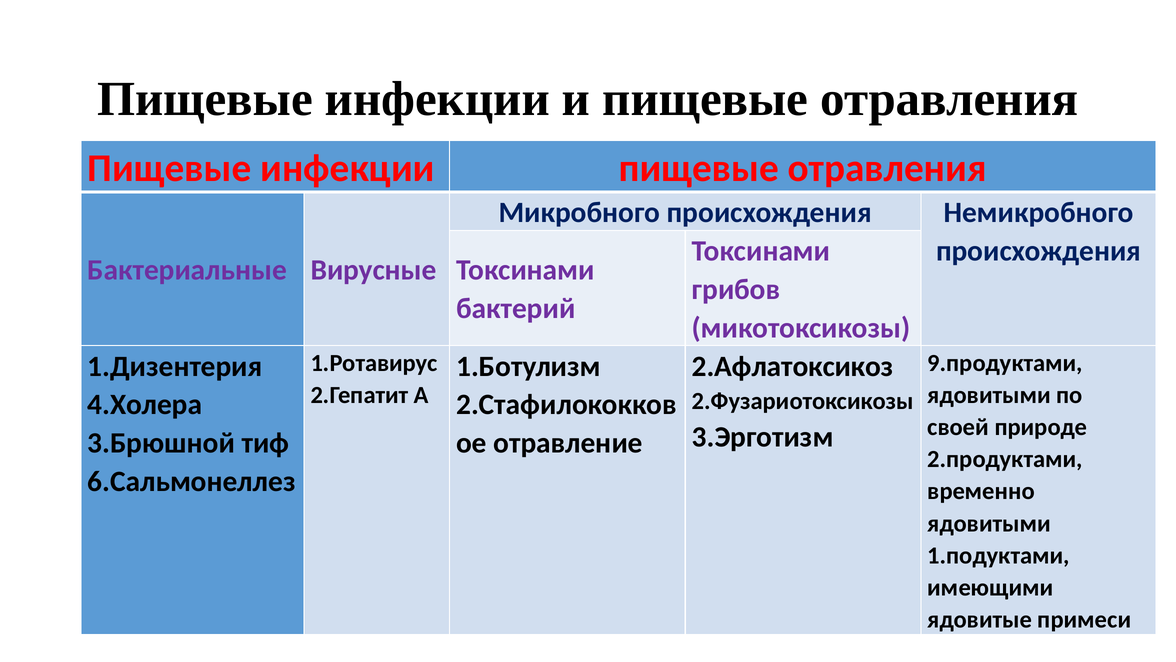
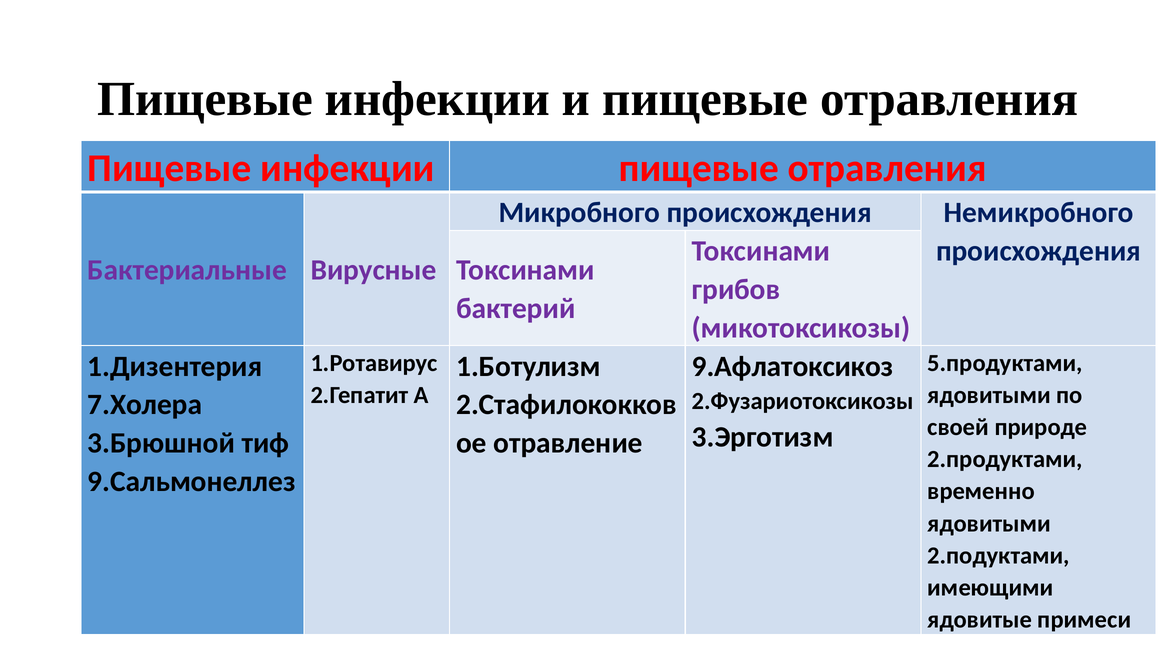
9.продуктами: 9.продуктами -> 5.продуктами (1005, 363)
2.Афлатоксикоз: 2.Афлатоксикоз -> 9.Афлатоксикоз (793, 366)
4.Холера: 4.Холера -> 7.Холера (145, 404)
6.Сальмонеллез: 6.Сальмонеллез -> 9.Сальмонеллез (192, 481)
1.подуктами: 1.подуктами -> 2.подуктами (998, 555)
